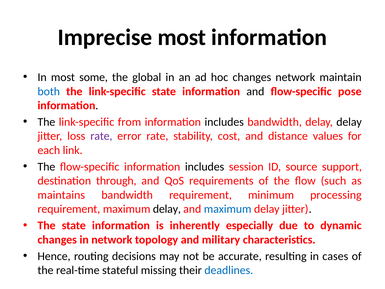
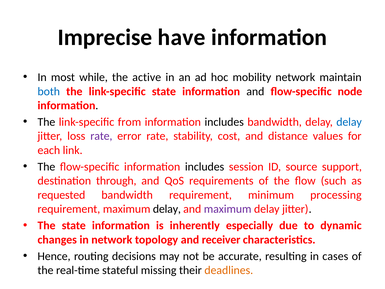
Imprecise most: most -> have (182, 37)
some: some -> while (94, 77)
global: global -> active (147, 77)
hoc changes: changes -> mobility (252, 77)
pose: pose -> node (350, 91)
delay colour: black -> blue (349, 122)
maintains: maintains -> requested (61, 195)
maximum colour: blue -> purple (228, 209)
military: military -> receiver (221, 239)
deadlines colour: blue -> orange (229, 270)
